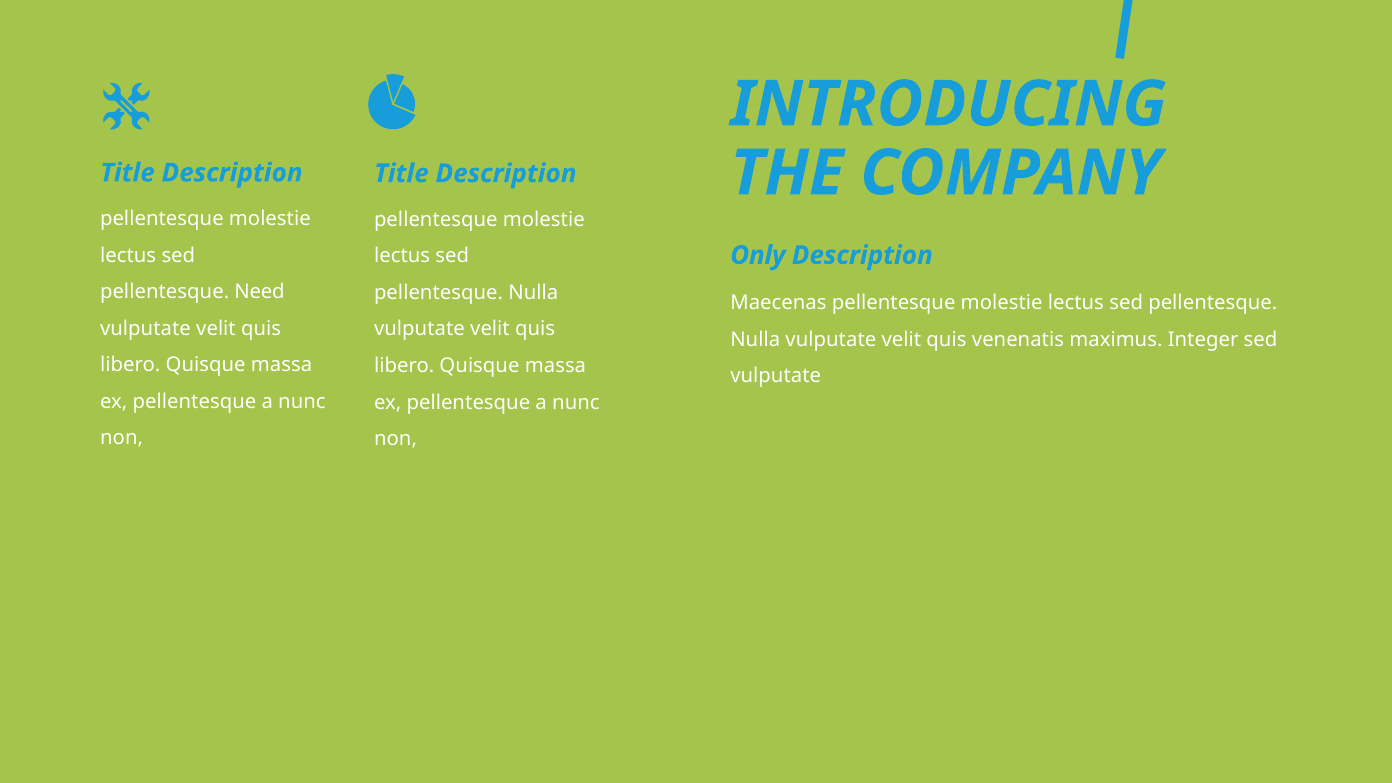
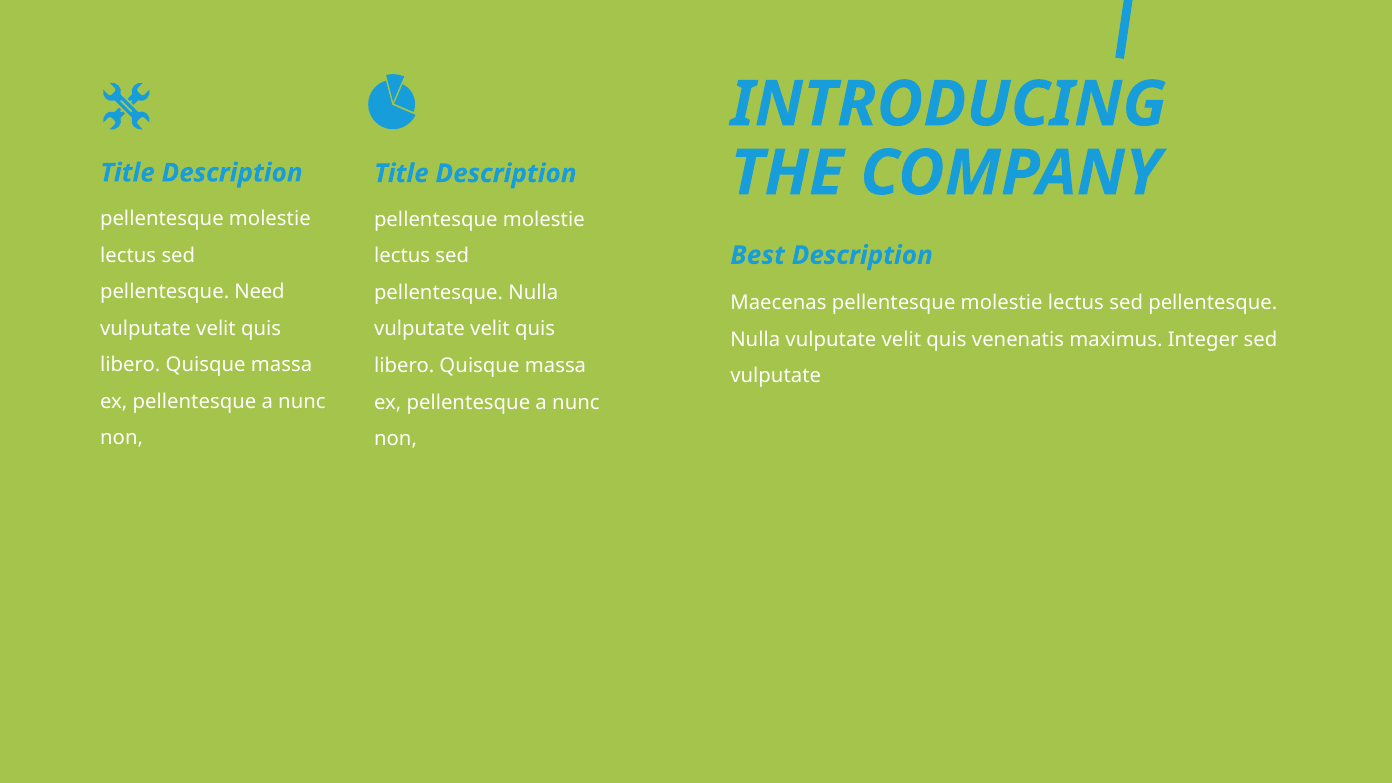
Only: Only -> Best (758, 255)
